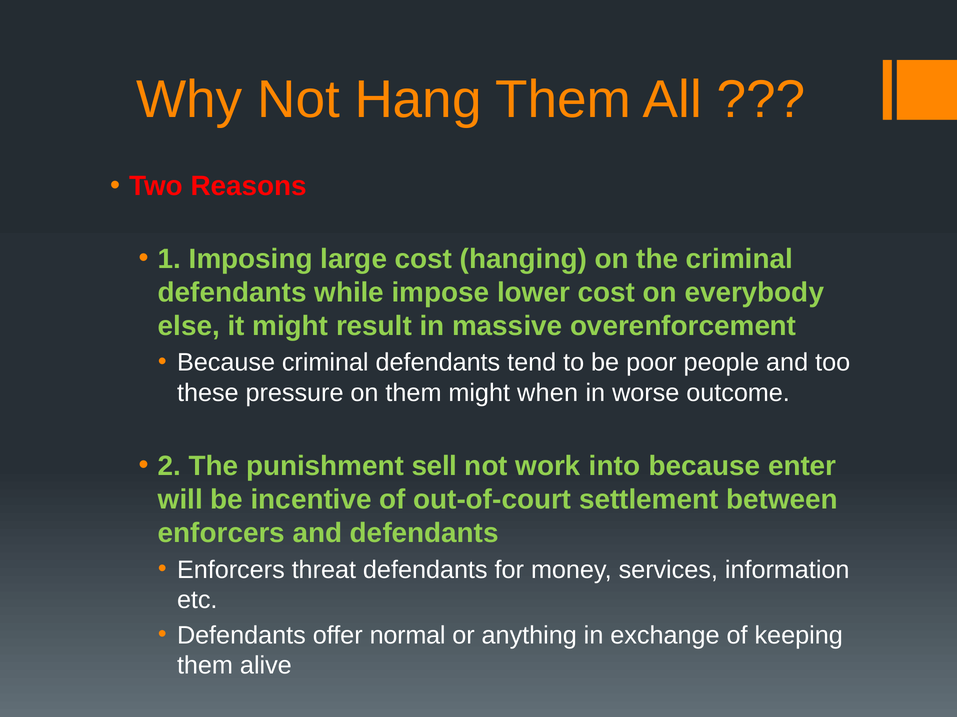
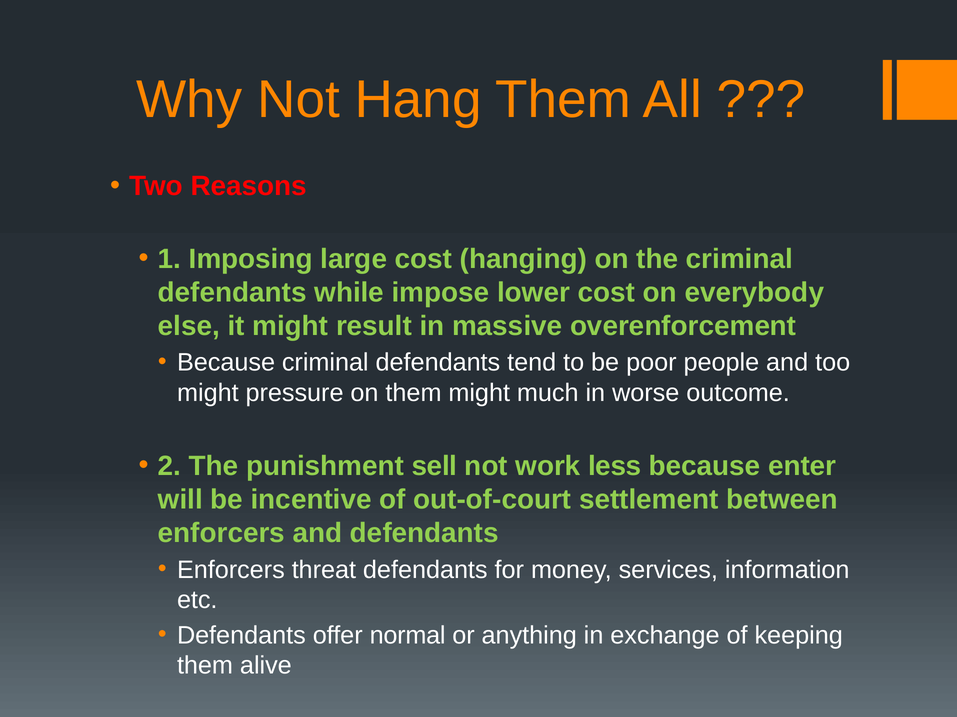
these: these -> might (208, 393)
when: when -> much (548, 393)
into: into -> less (615, 467)
